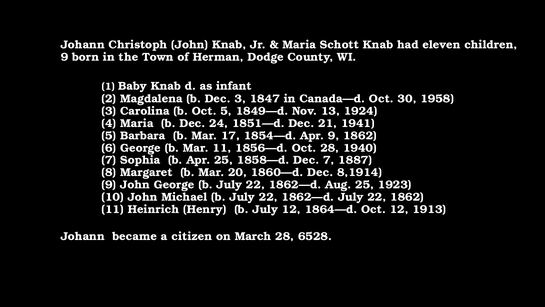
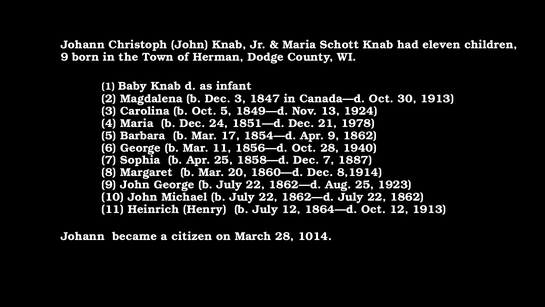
30 1958: 1958 -> 1913 (437, 99)
1941: 1941 -> 1978 (358, 123)
6528: 6528 -> 1014 (315, 236)
